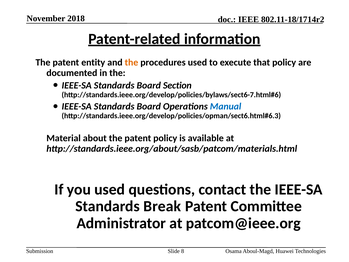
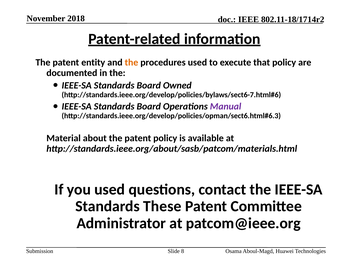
Section: Section -> Owned (177, 85)
Manual colour: blue -> purple (226, 106)
Break: Break -> These (162, 206)
